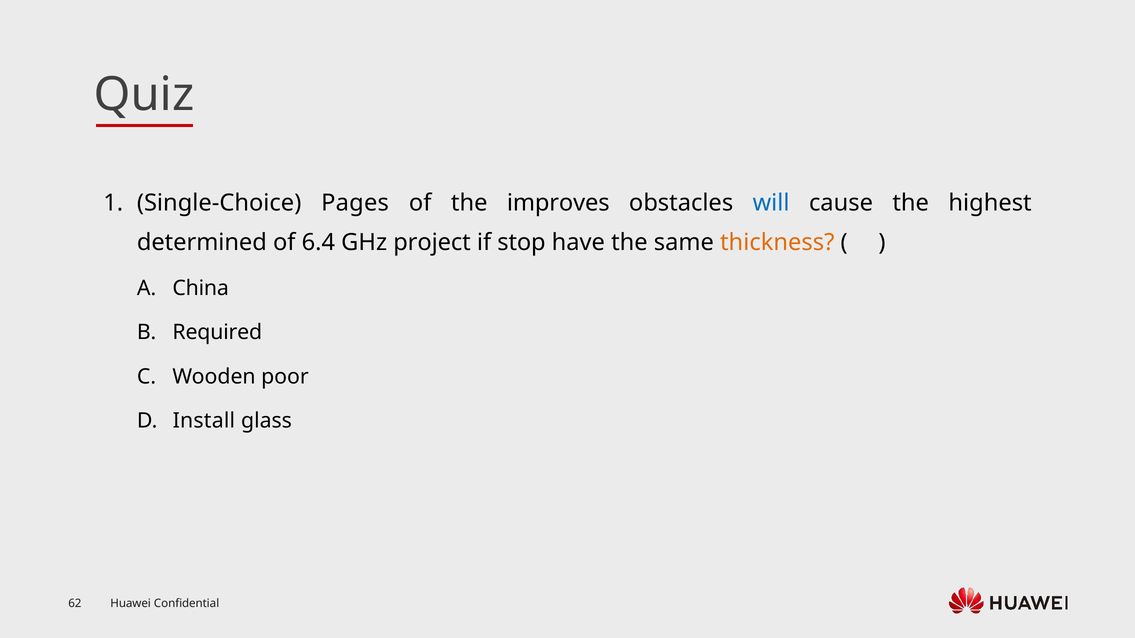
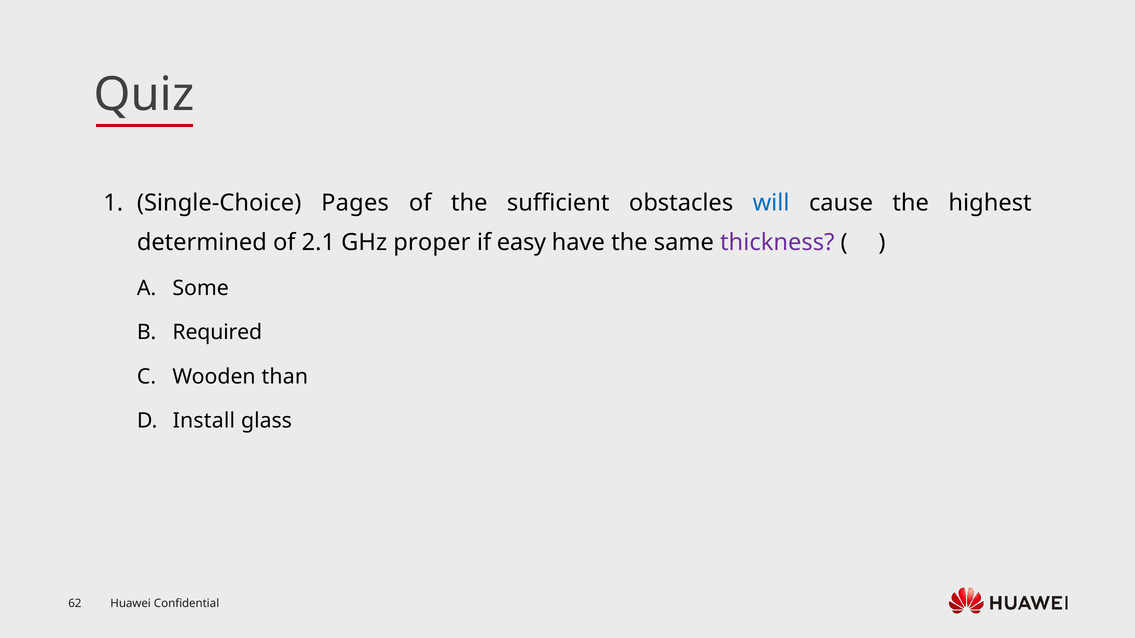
improves: improves -> sufficient (558, 203)
6.4: 6.4 -> 2.1 (318, 243)
project: project -> proper (432, 243)
stop: stop -> easy (522, 243)
thickness colour: orange -> purple (777, 243)
China: China -> Some (201, 288)
poor: poor -> than (285, 377)
